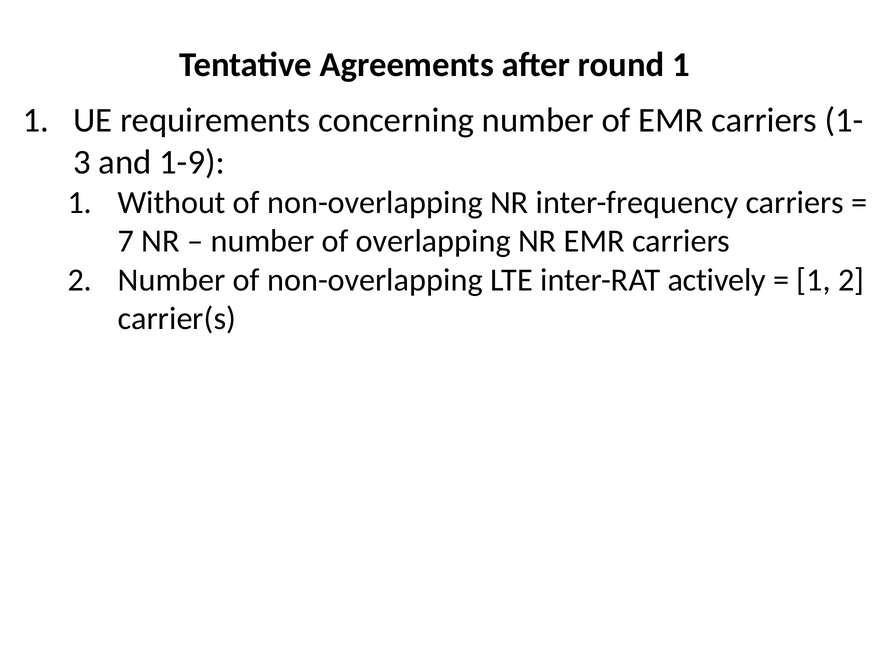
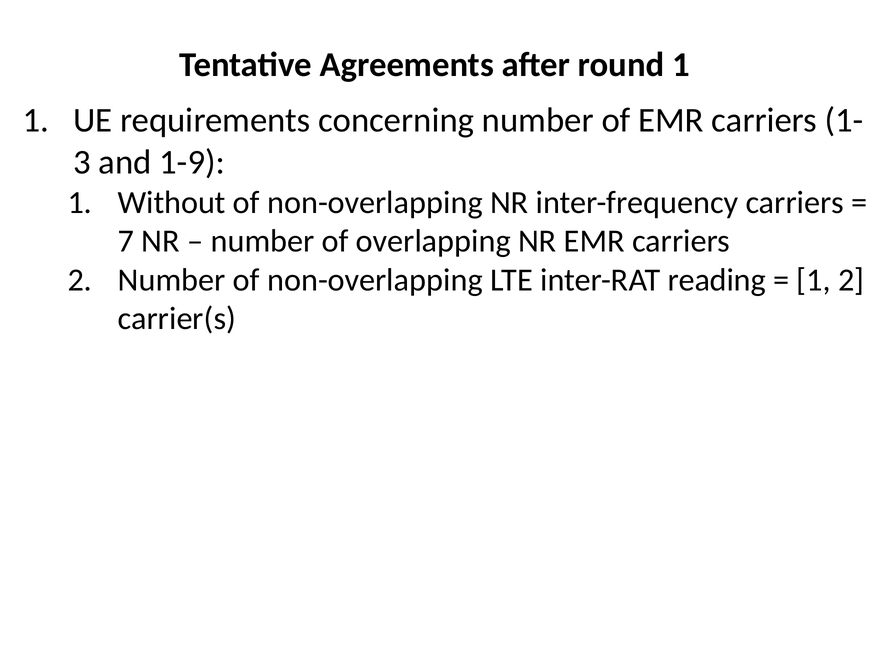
actively: actively -> reading (717, 280)
